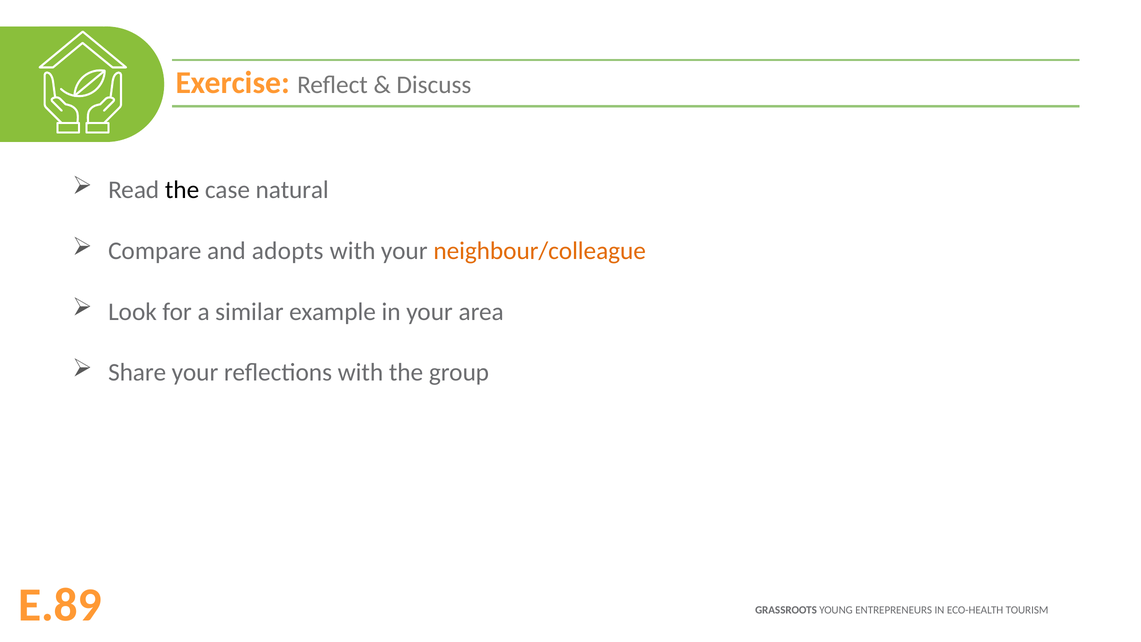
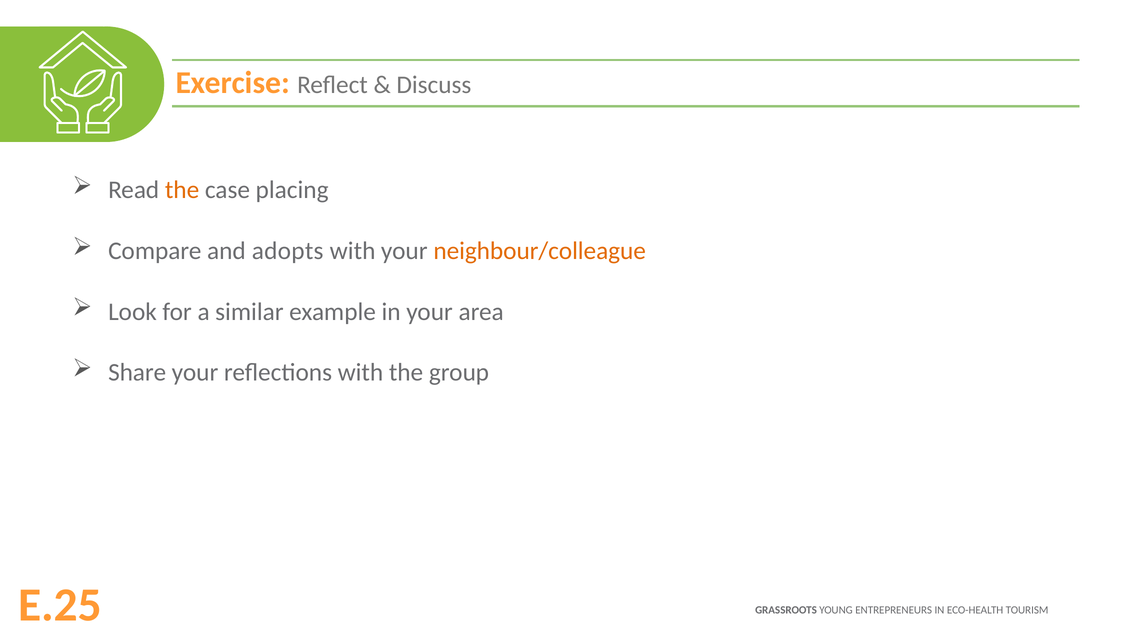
the colour: black -> orange (182, 190)
natural: natural -> placing (292, 190)
E.89: E.89 -> E.25 (60, 605)
